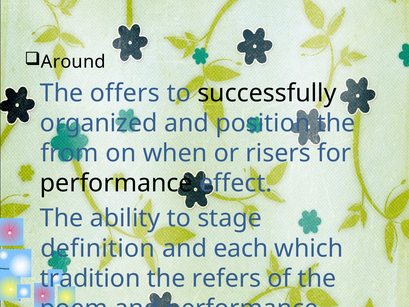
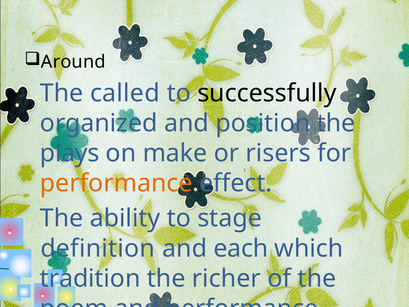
offers: offers -> called (125, 93)
from: from -> plays (70, 153)
when: when -> make (175, 153)
performance colour: black -> orange (116, 183)
refers: refers -> richer (226, 278)
